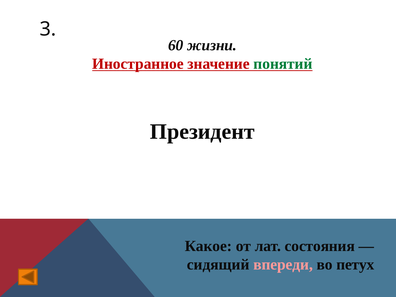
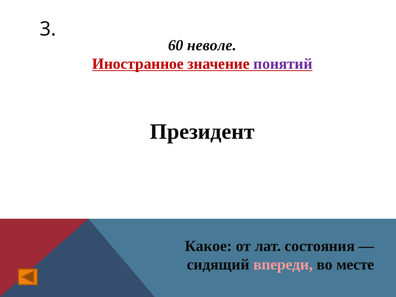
жизни: жизни -> неволе (212, 45)
понятий colour: green -> purple (283, 64)
петух: петух -> месте (355, 265)
